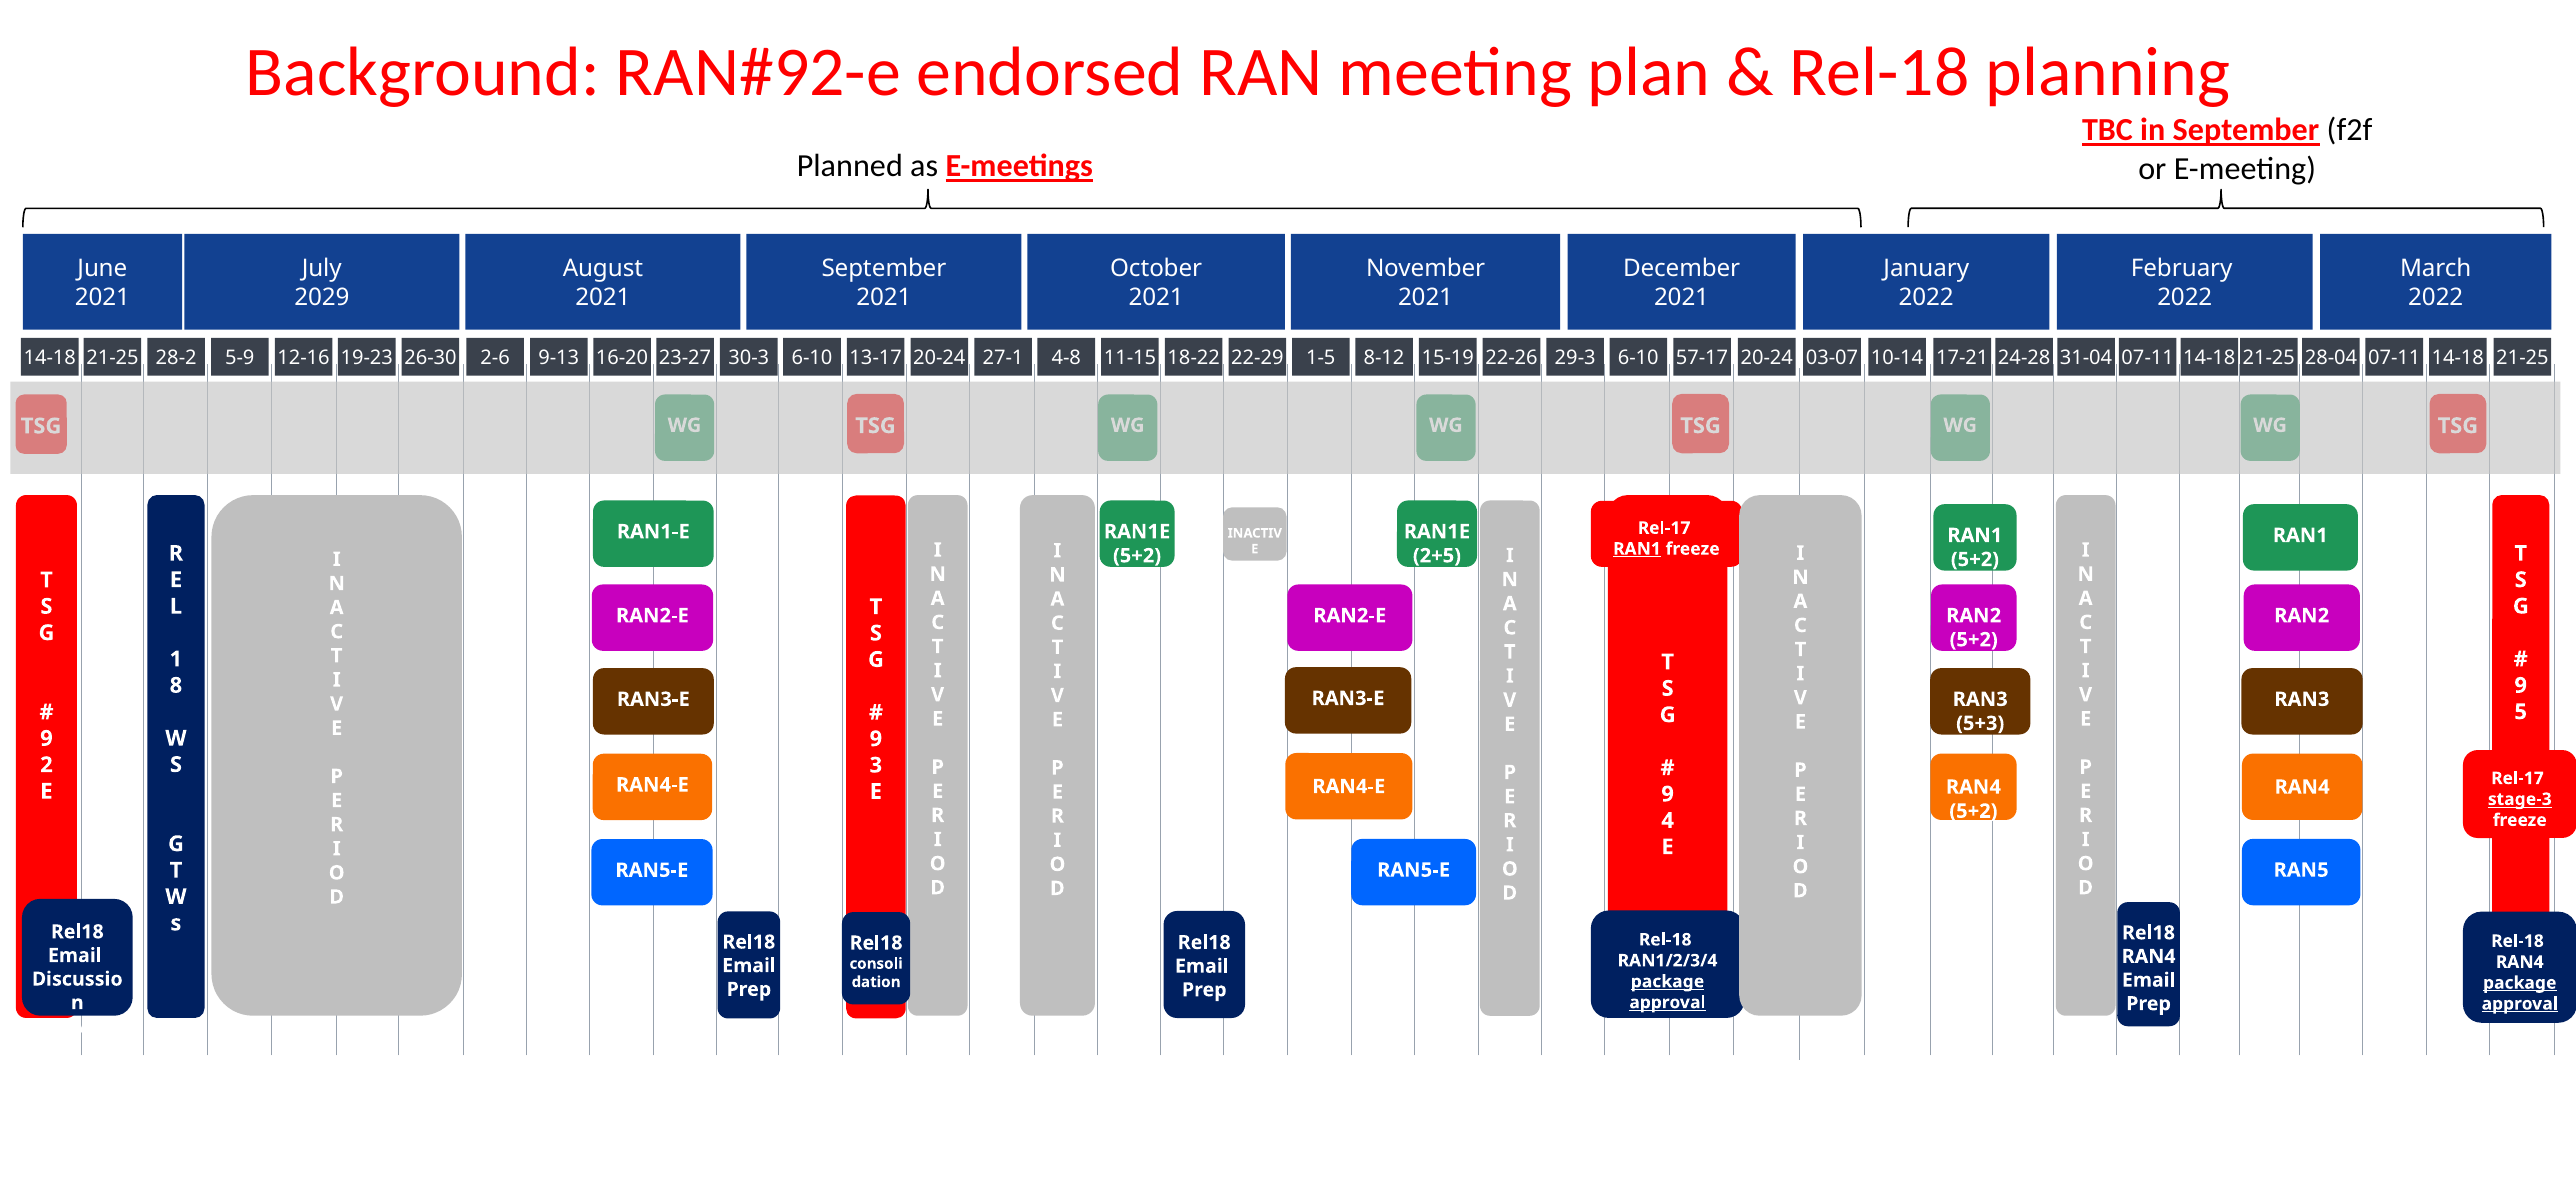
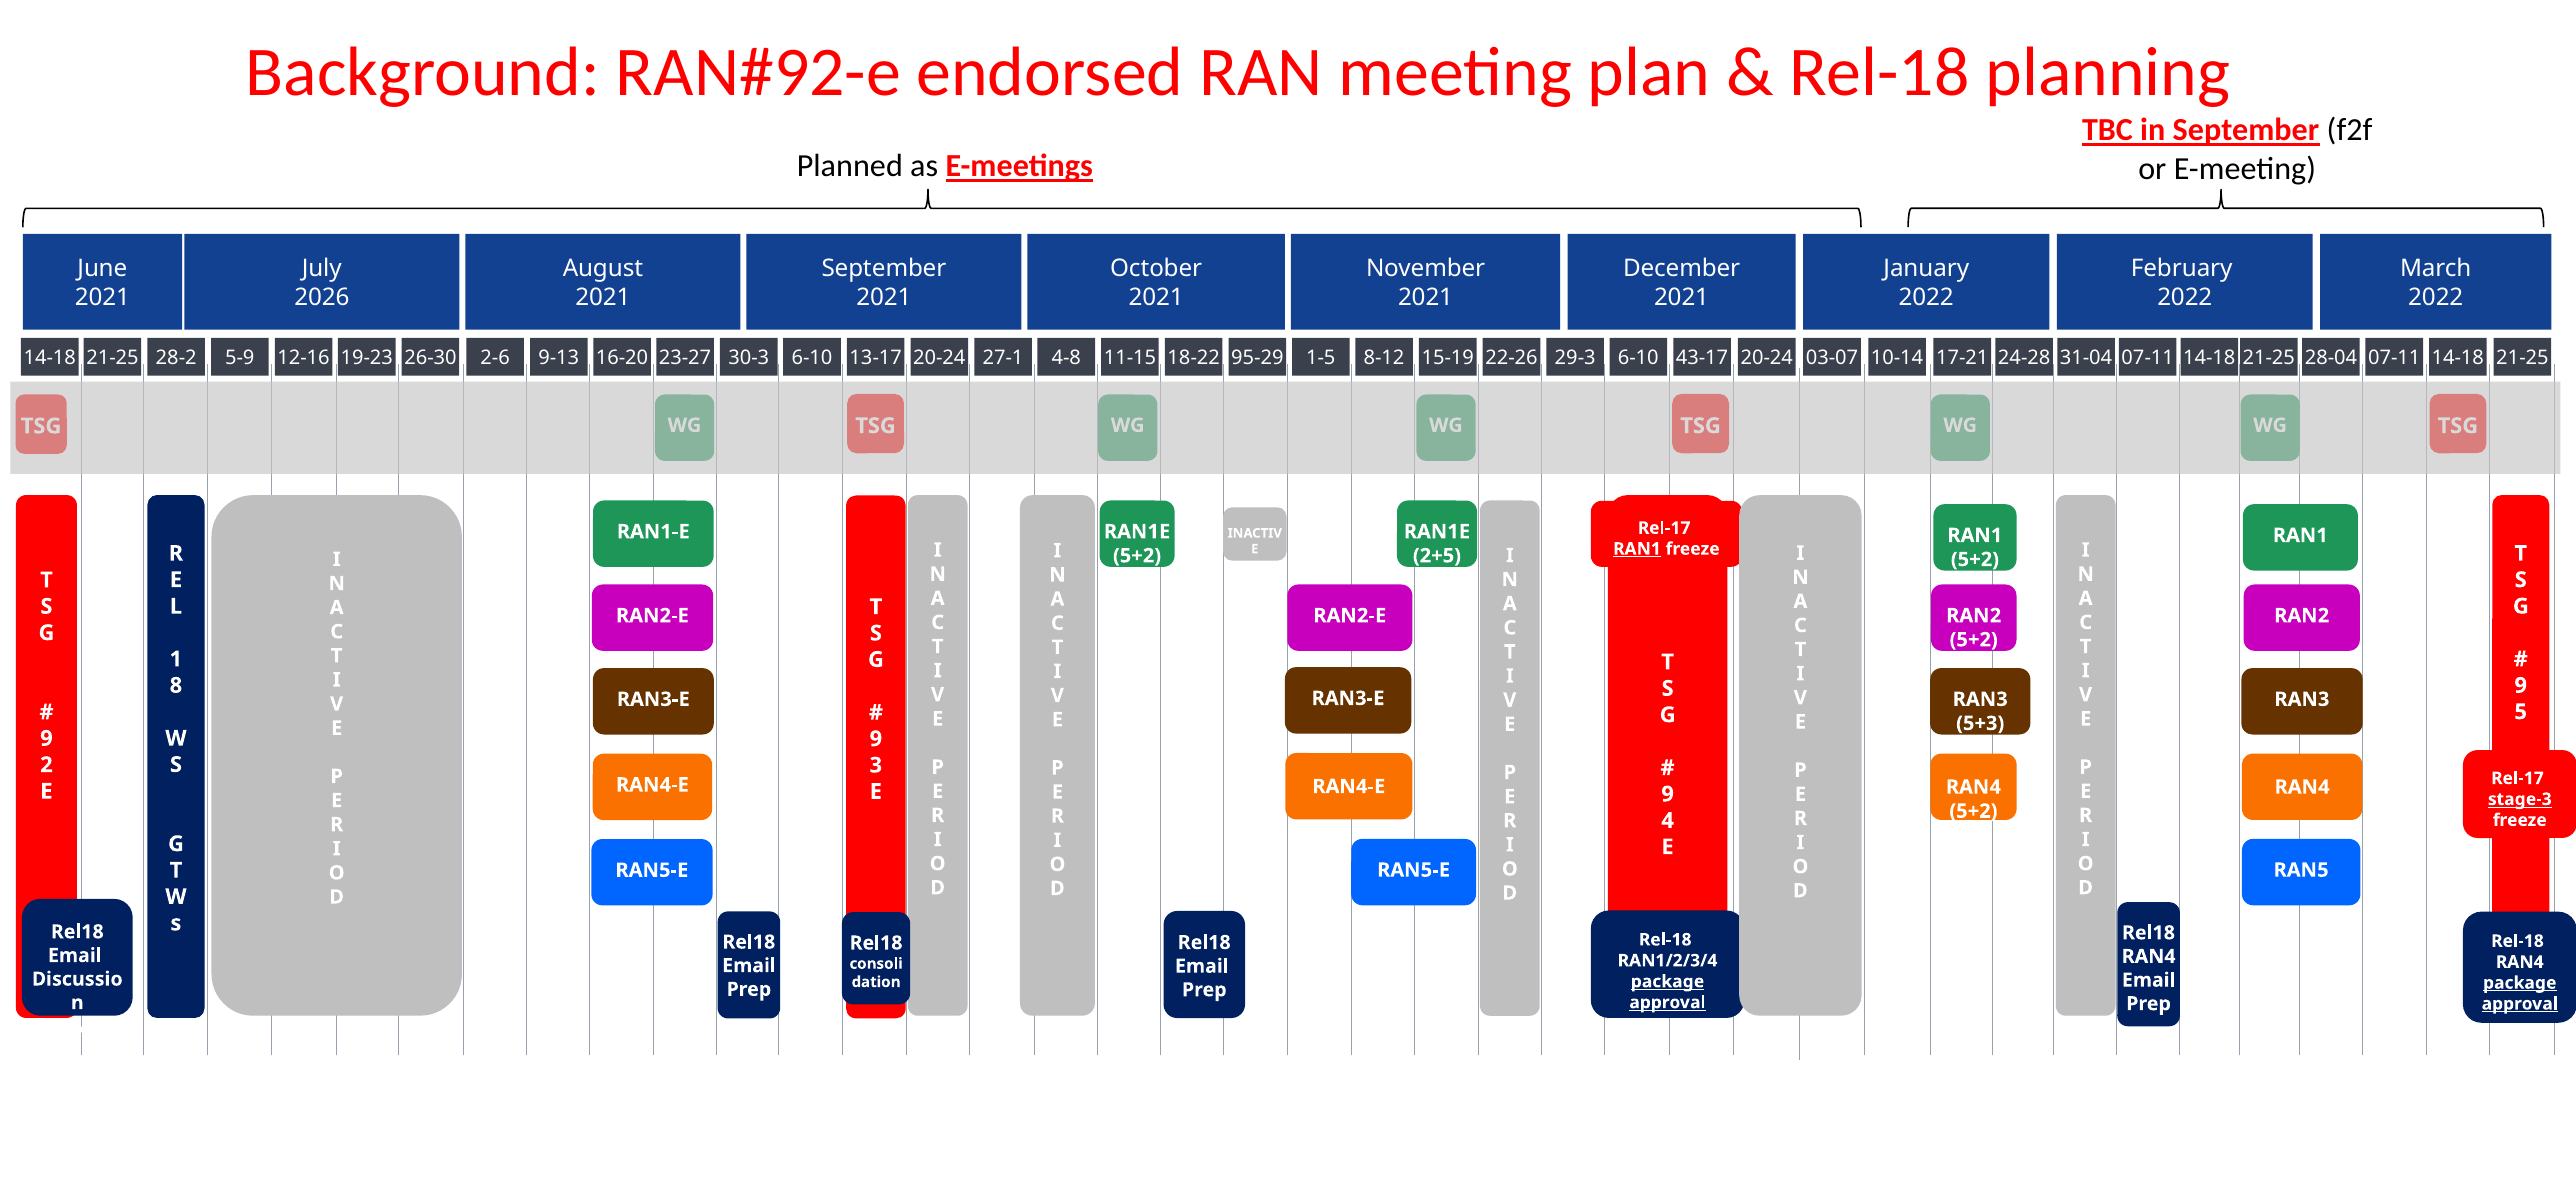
2029: 2029 -> 2026 (322, 298)
22-29: 22-29 -> 95-29 (1257, 358)
57-17: 57-17 -> 43-17 (1702, 358)
